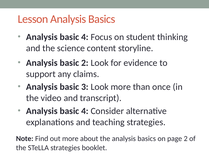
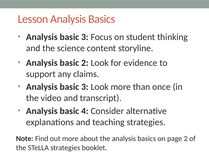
4: 4 -> 3 (85, 37)
